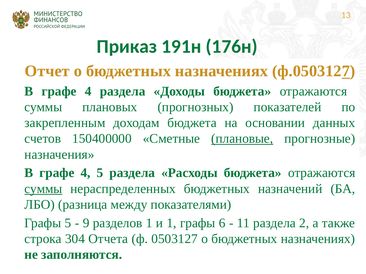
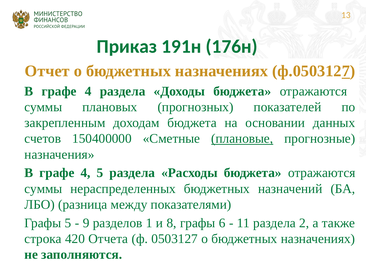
суммы underline: present -> none (43, 189)
и 1: 1 -> 8 (172, 223)
304: 304 -> 420 (75, 239)
